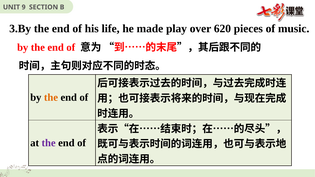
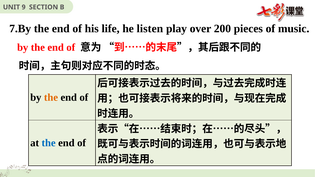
3.By: 3.By -> 7.By (20, 29)
made: made -> listen (150, 29)
620: 620 -> 200 (222, 29)
the colour: purple -> blue (49, 143)
